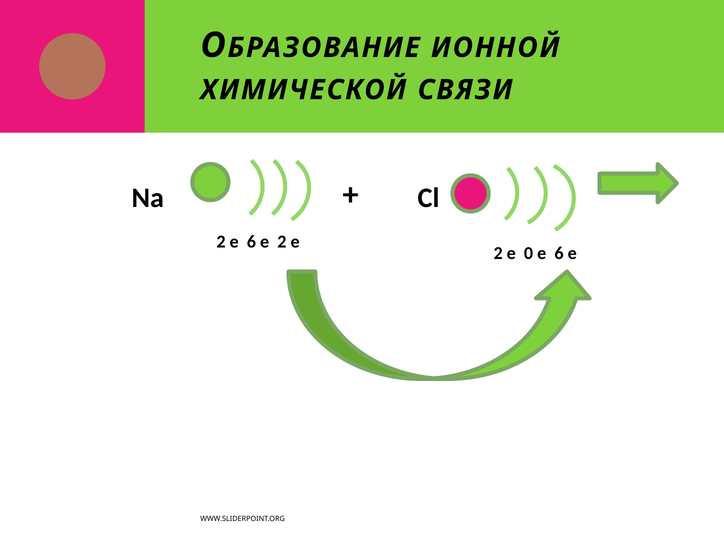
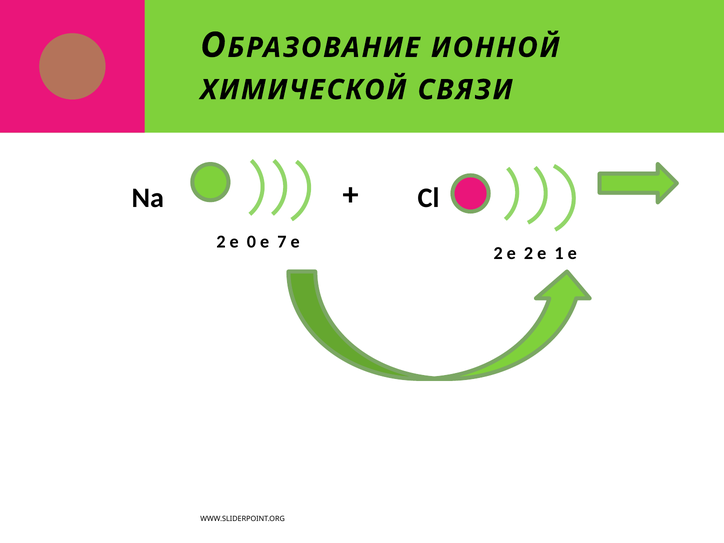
2 е 6: 6 -> 0 (251, 242)
е 2: 2 -> 7 (282, 242)
е 0: 0 -> 2 (529, 253)
6: 6 -> 1 (559, 253)
